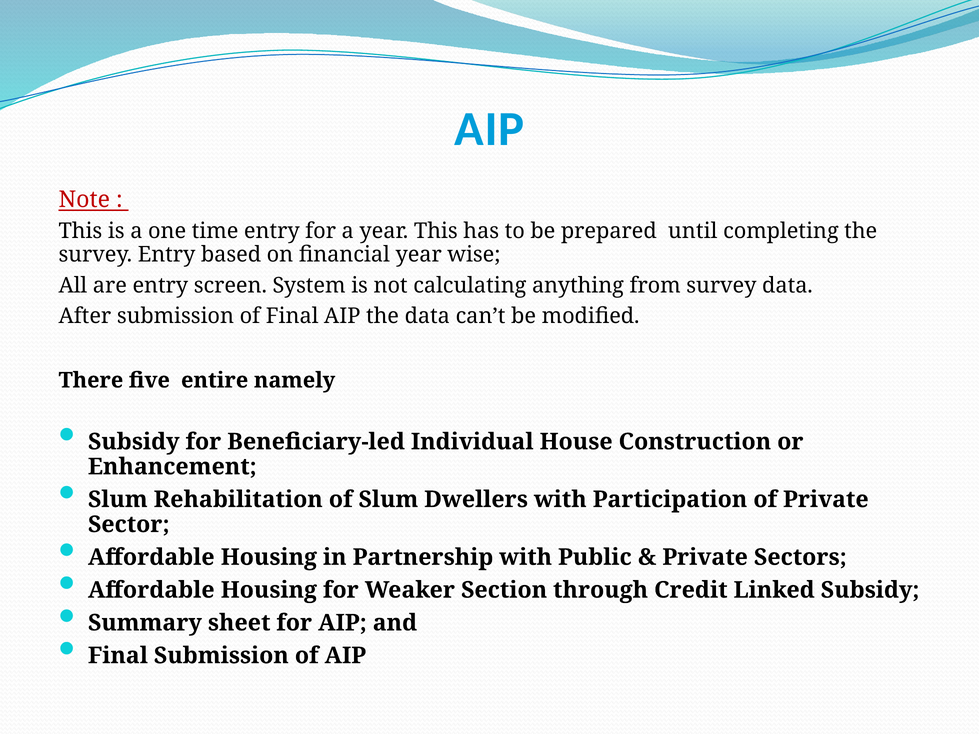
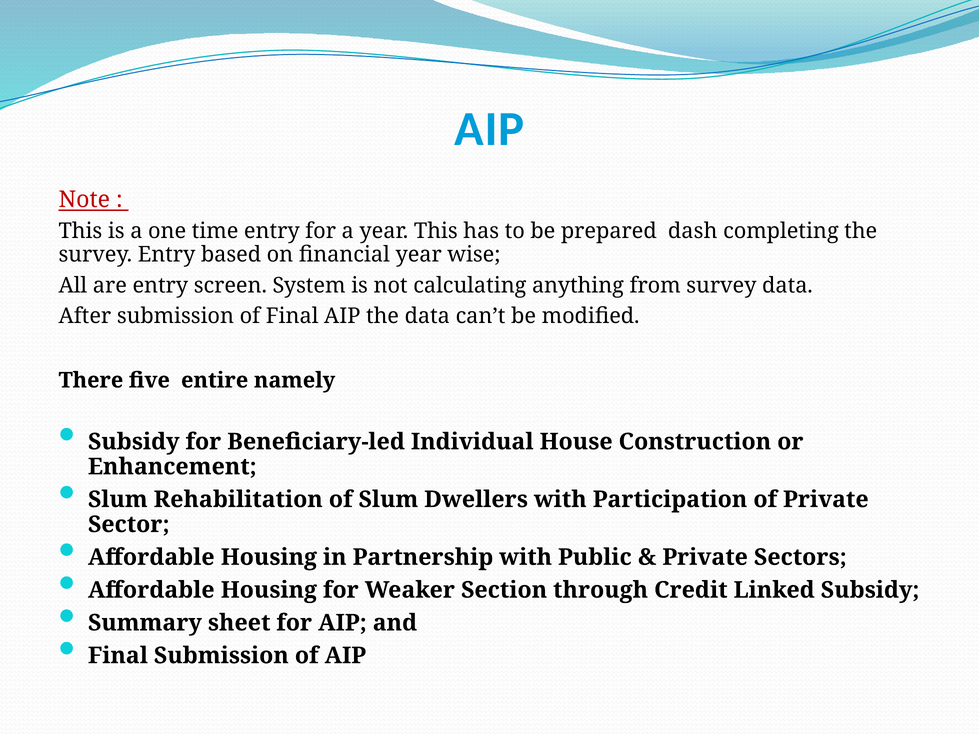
until: until -> dash (693, 231)
